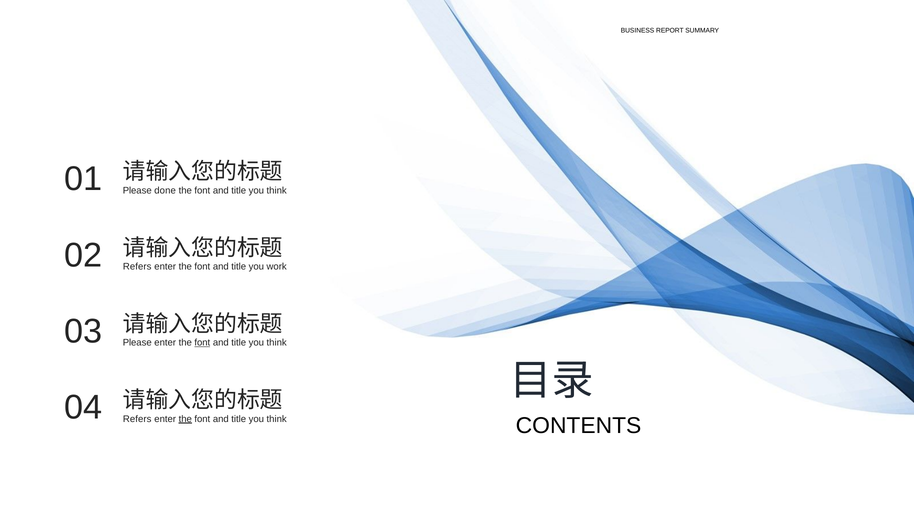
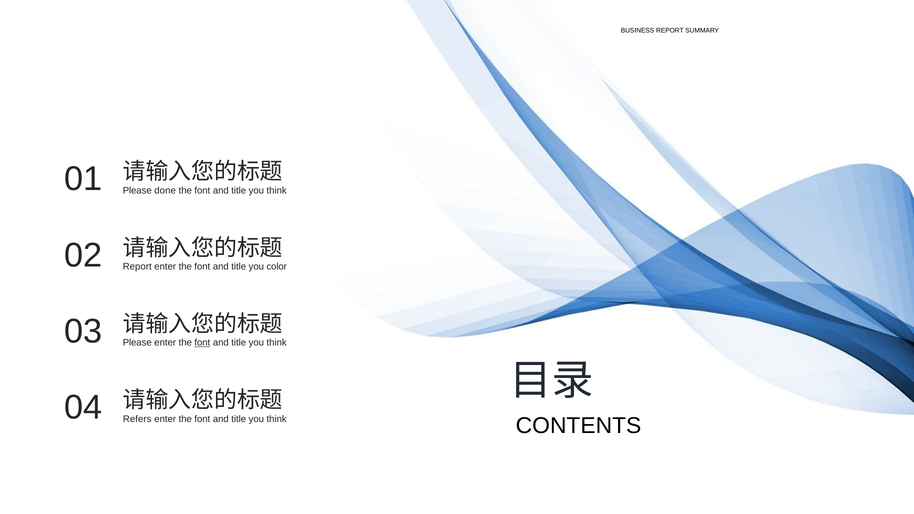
Refers: Refers -> Report (137, 267)
work: work -> color (277, 267)
the underline: present -> none (185, 419)
